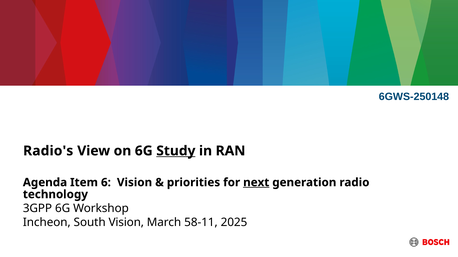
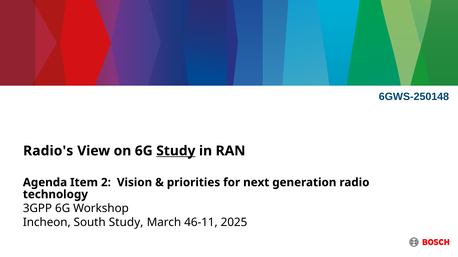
6: 6 -> 2 (106, 183)
next underline: present -> none (256, 183)
South Vision: Vision -> Study (126, 223)
58-11: 58-11 -> 46-11 (201, 223)
